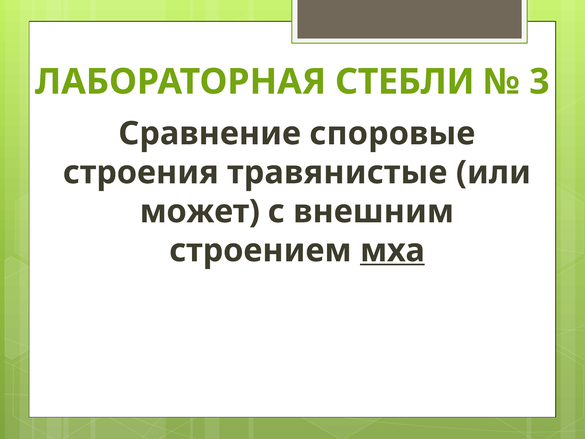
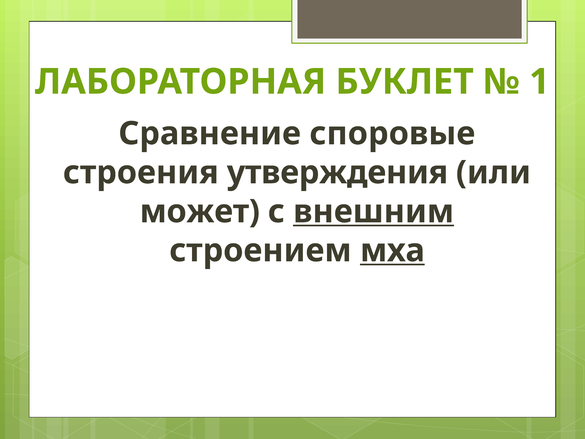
СТЕБЛИ: СТЕБЛИ -> БУКЛЕТ (405, 82)
3: 3 -> 1 (539, 82)
травянистые: травянистые -> утверждения (337, 172)
внешним underline: none -> present (374, 211)
